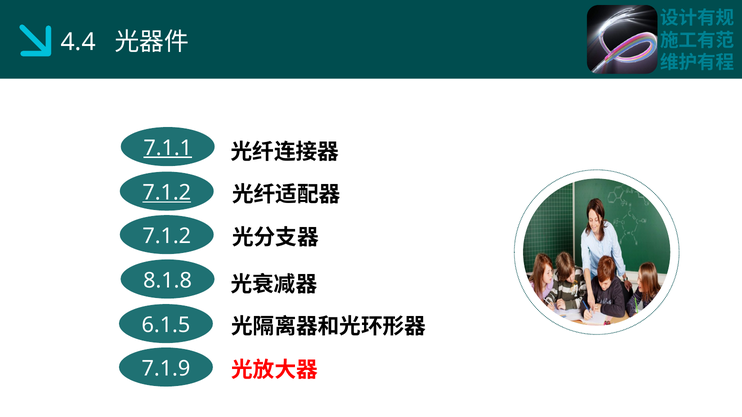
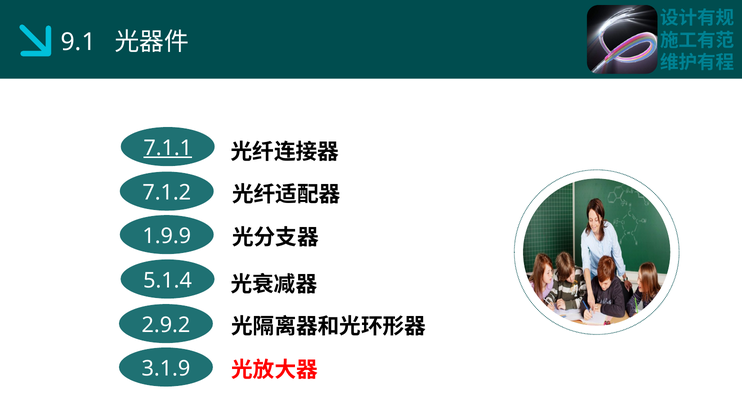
4.4: 4.4 -> 9.1 (78, 42)
7.1.2 underline: present -> none (167, 193)
7.1.2: 7.1.2 -> 1.9.9 (167, 236)
8.1.8: 8.1.8 -> 5.1.4 (168, 281)
6.1.5: 6.1.5 -> 2.9.2 (166, 325)
7.1.9: 7.1.9 -> 3.1.9 (166, 369)
